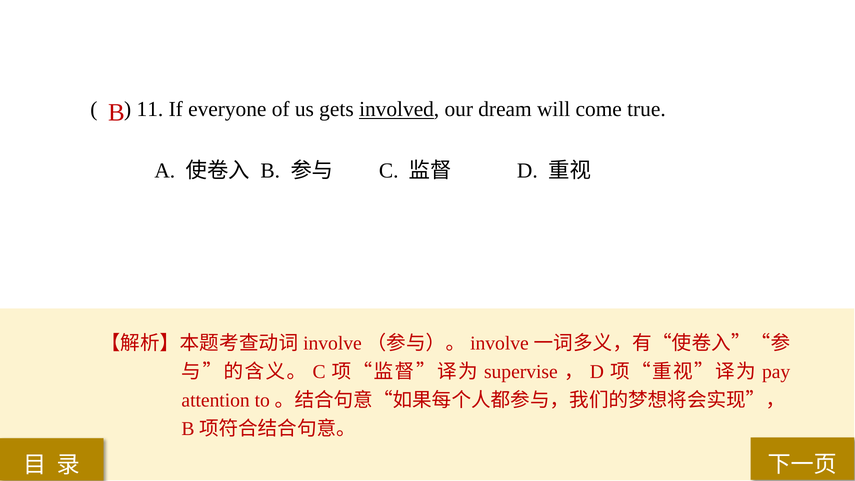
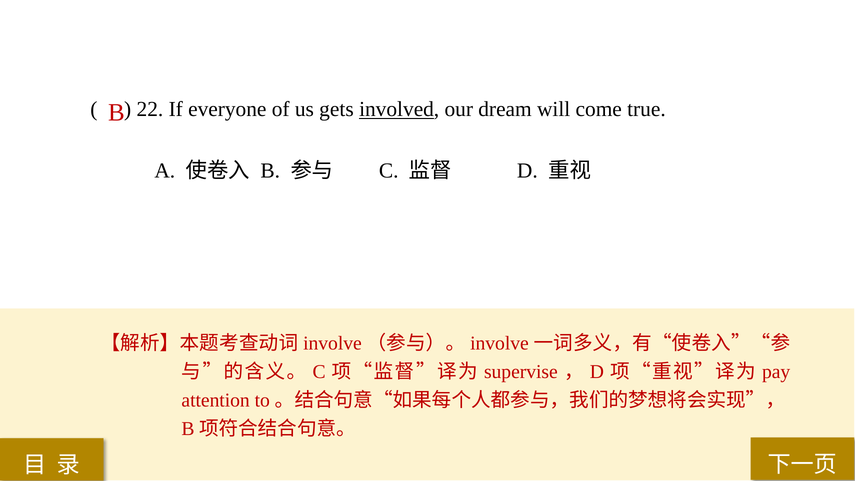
11: 11 -> 22 (150, 109)
